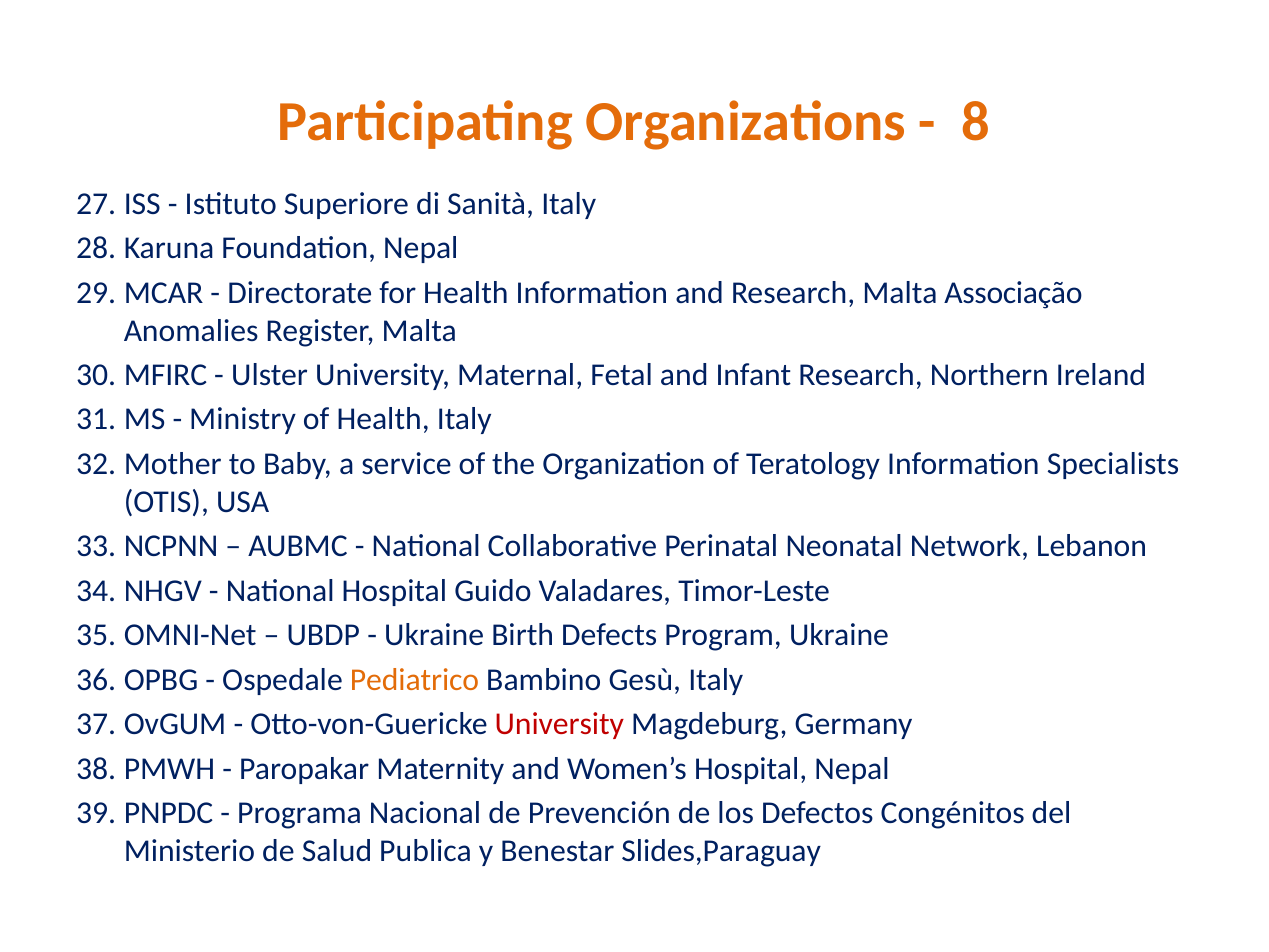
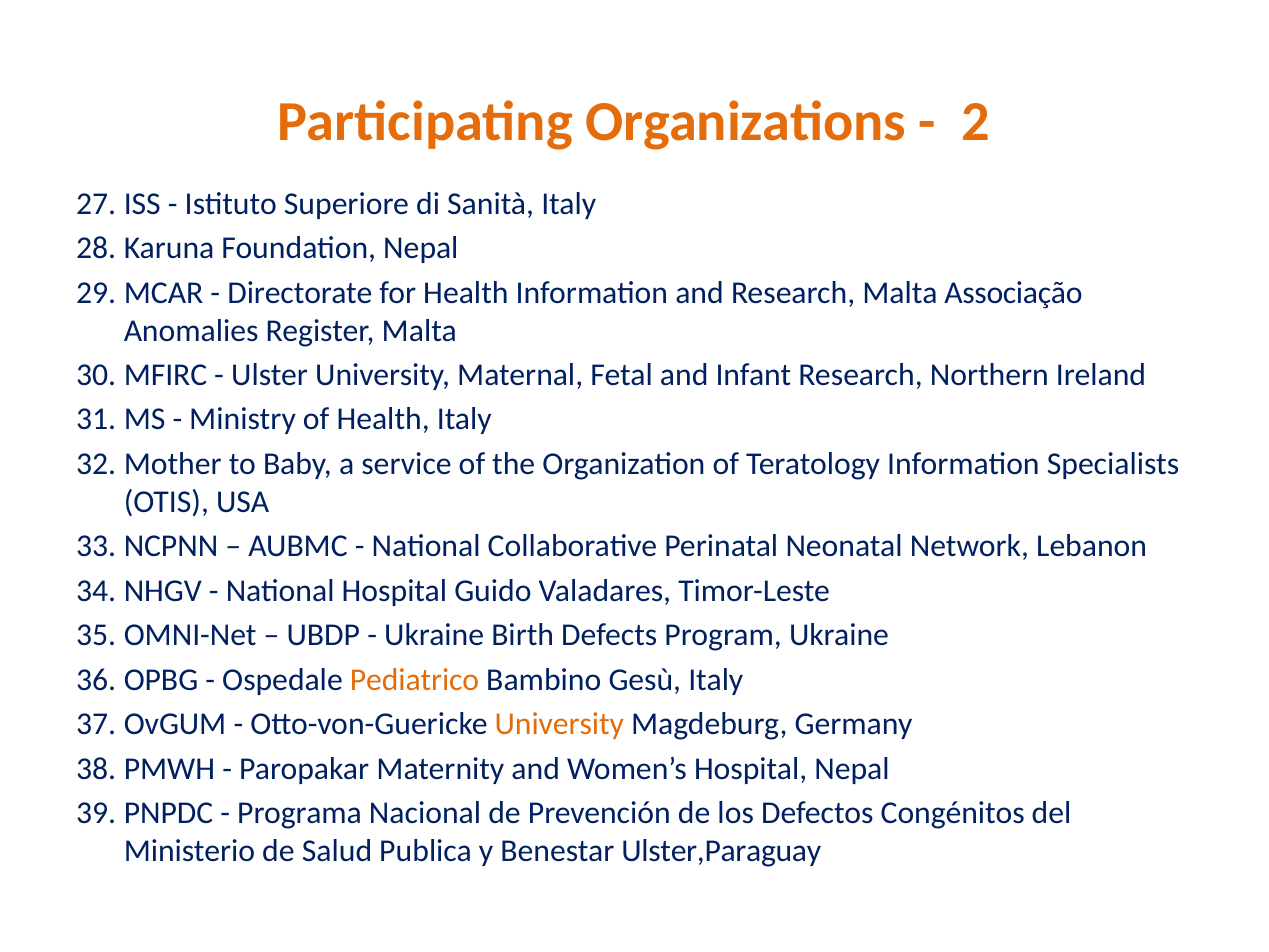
8: 8 -> 2 (976, 121)
University colour: red -> orange (559, 724)
Slides,Paraguay: Slides,Paraguay -> Ulster,Paraguay (721, 851)
